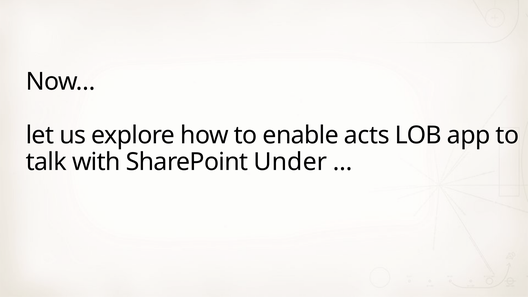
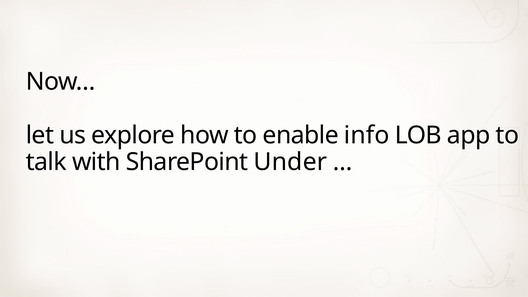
acts: acts -> info (367, 135)
